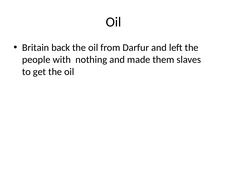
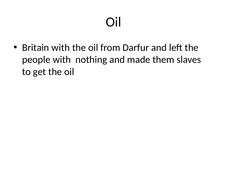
Britain back: back -> with (61, 48)
